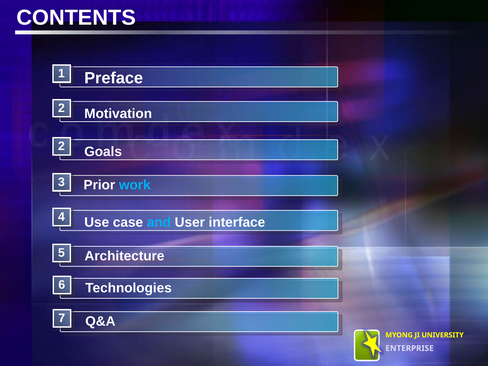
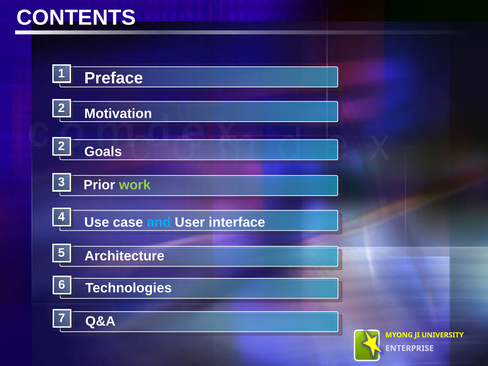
work colour: light blue -> light green (135, 185)
